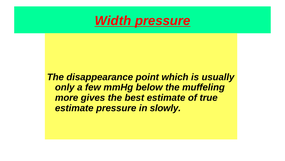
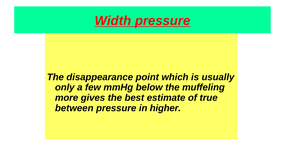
estimate: estimate -> between (74, 108)
slowly: slowly -> higher (165, 108)
